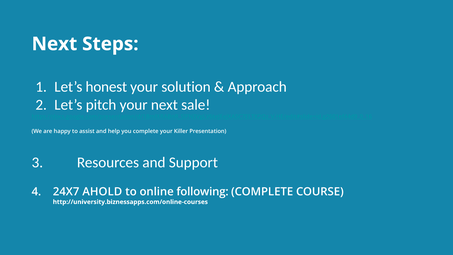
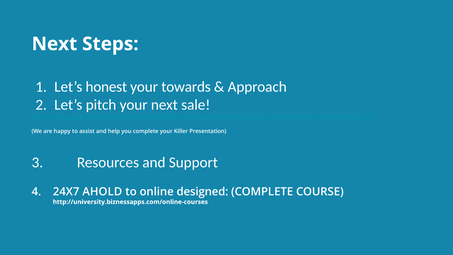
solution: solution -> towards (186, 87)
following: following -> designed (202, 192)
